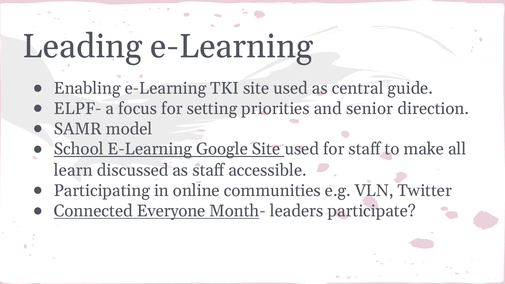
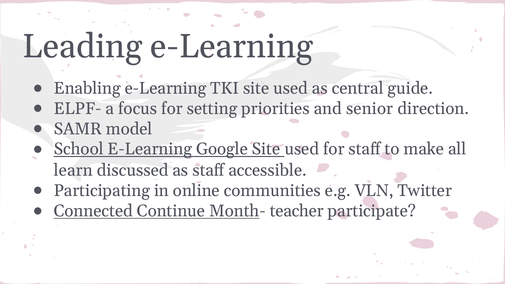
Everyone: Everyone -> Continue (171, 211)
leaders: leaders -> teacher (297, 211)
